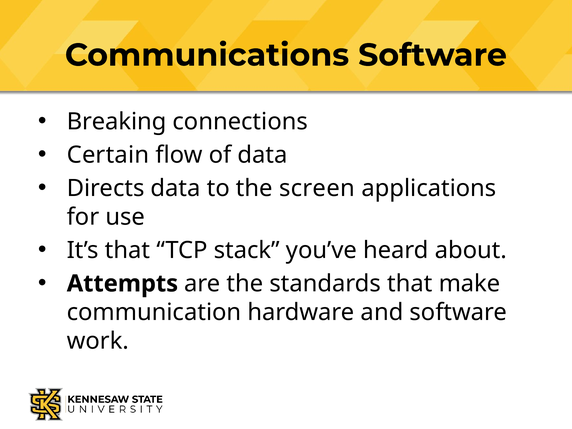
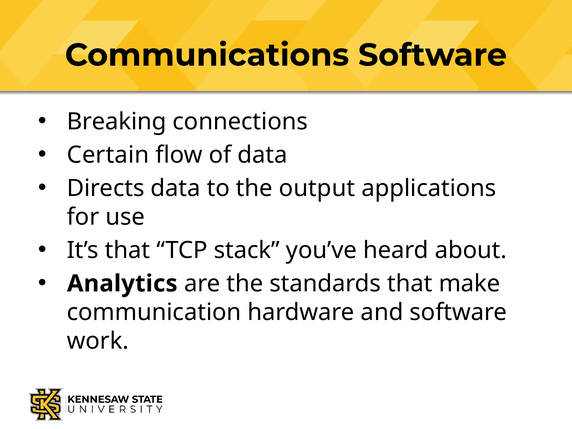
screen: screen -> output (317, 188)
Attempts: Attempts -> Analytics (122, 284)
